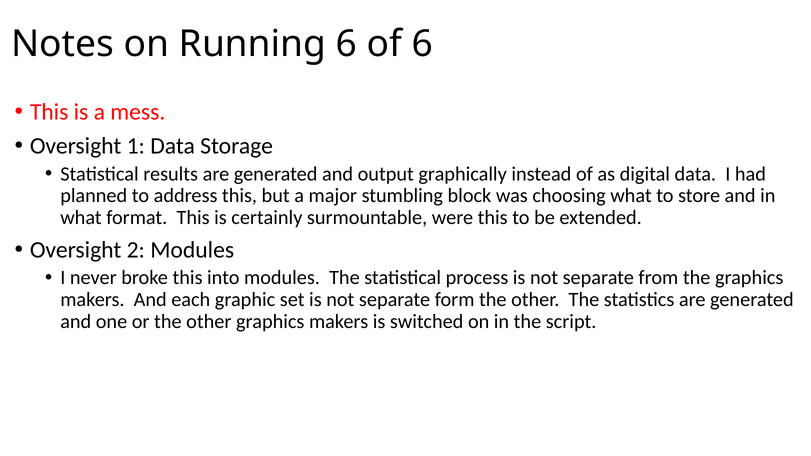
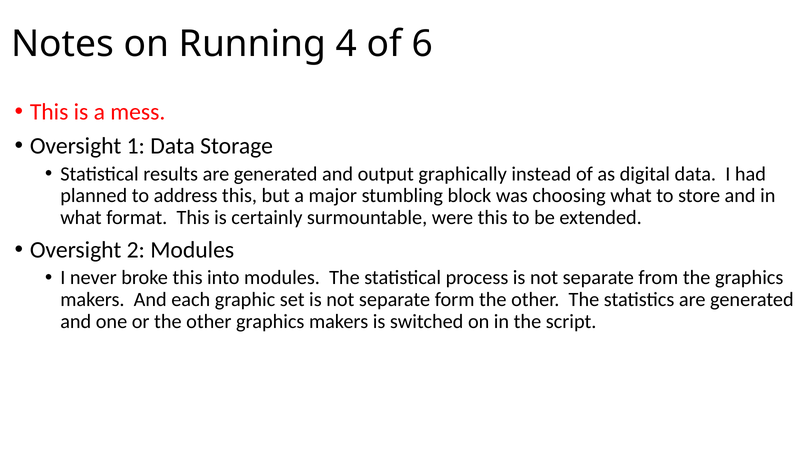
Running 6: 6 -> 4 (347, 44)
